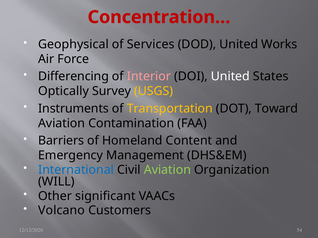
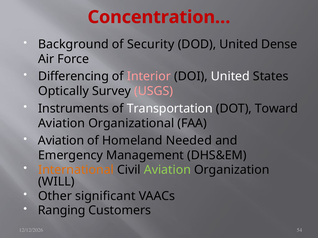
Geophysical: Geophysical -> Background (73, 44)
Services: Services -> Security (151, 44)
Works: Works -> Dense (279, 44)
USGS colour: yellow -> pink (154, 91)
Transportation colour: yellow -> white (170, 109)
Contamination: Contamination -> Organizational (131, 124)
Barriers: Barriers -> Aviation (61, 141)
Content: Content -> Needed (189, 141)
International colour: blue -> orange (76, 170)
Volcano: Volcano -> Ranging (62, 211)
